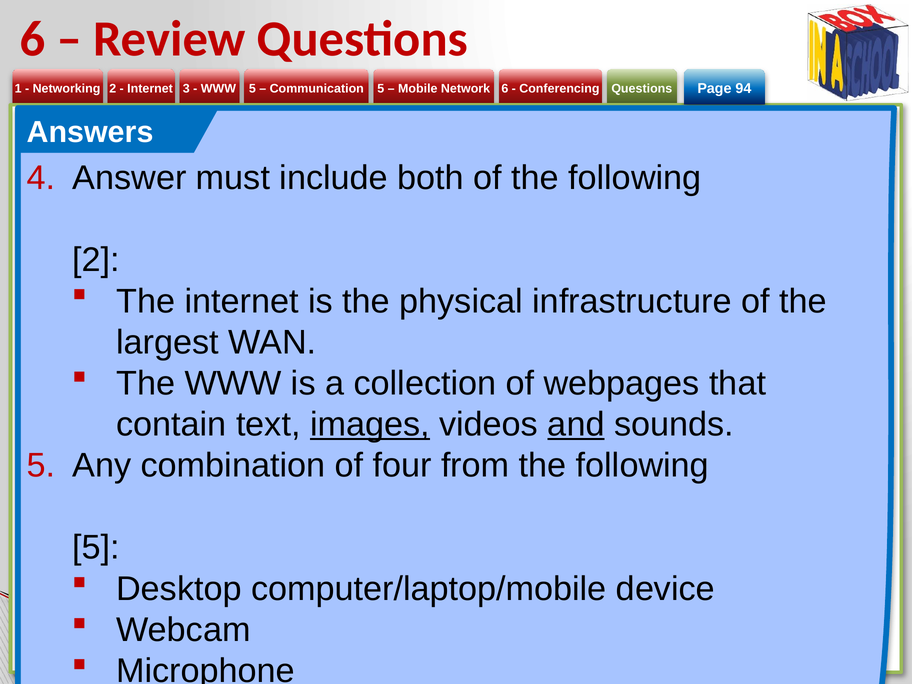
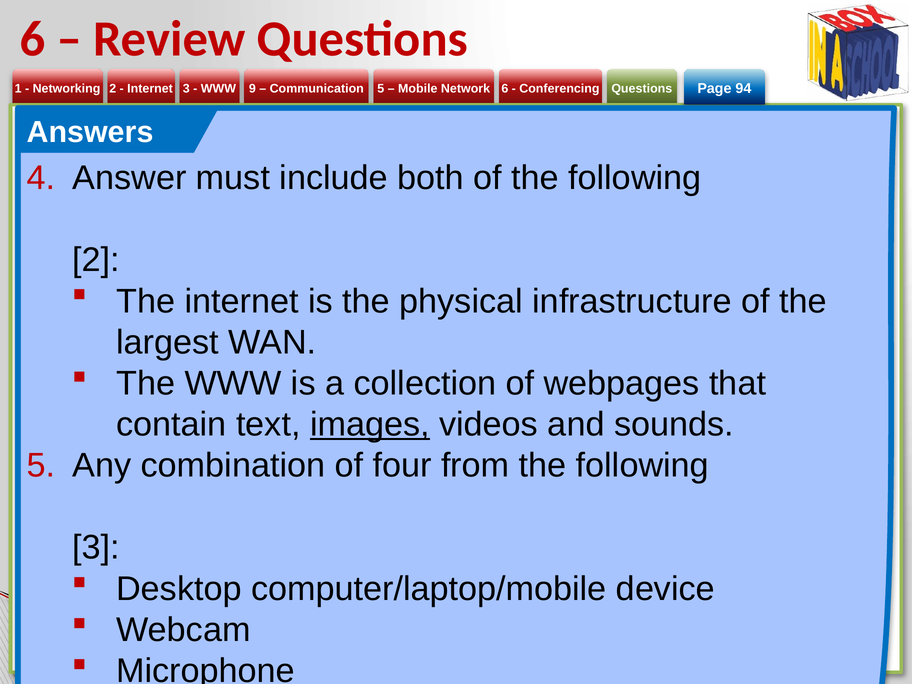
WWW 5: 5 -> 9 (252, 89)
and underline: present -> none (576, 424)
5: 5 -> 3 (96, 548)
